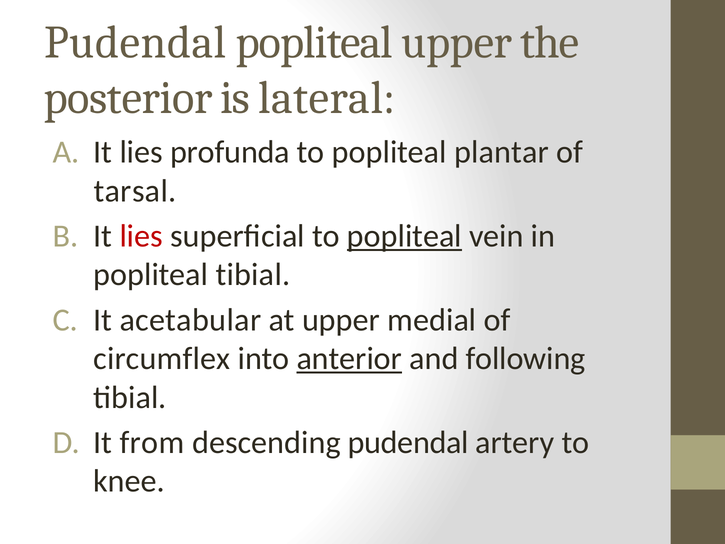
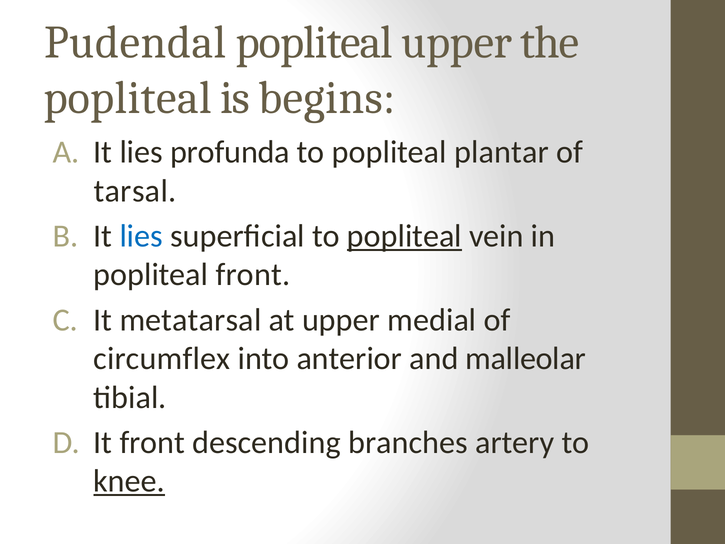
posterior: posterior -> popliteal (128, 98)
lateral: lateral -> begins (327, 98)
lies colour: red -> blue (141, 236)
popliteal tibial: tibial -> front (253, 275)
acetabular: acetabular -> metatarsal (190, 320)
anterior underline: present -> none (349, 359)
following: following -> malleolar (526, 359)
It from: from -> front (152, 442)
descending pudendal: pudendal -> branches (408, 442)
knee underline: none -> present (129, 481)
